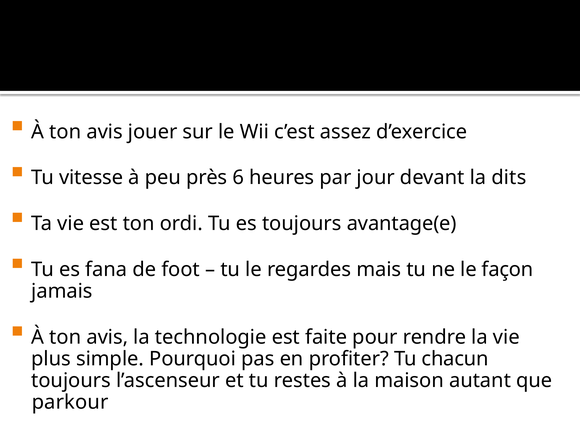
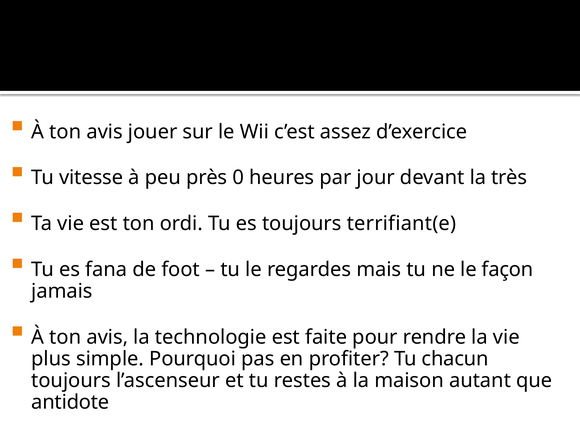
6: 6 -> 0 (238, 178)
dits: dits -> très (509, 178)
avantage(e: avantage(e -> terrifiant(e (402, 224)
parkour: parkour -> antidote (70, 402)
